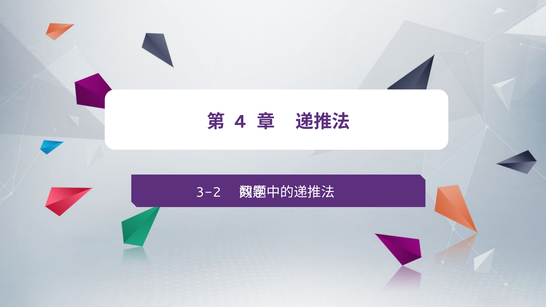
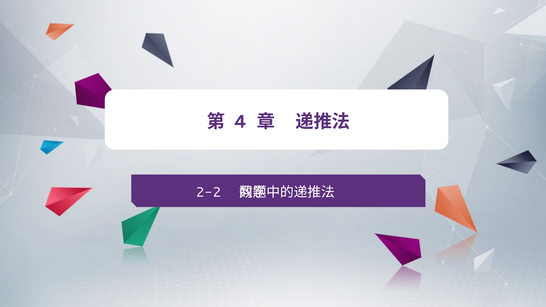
3-2: 3-2 -> 2-2 (208, 192)
